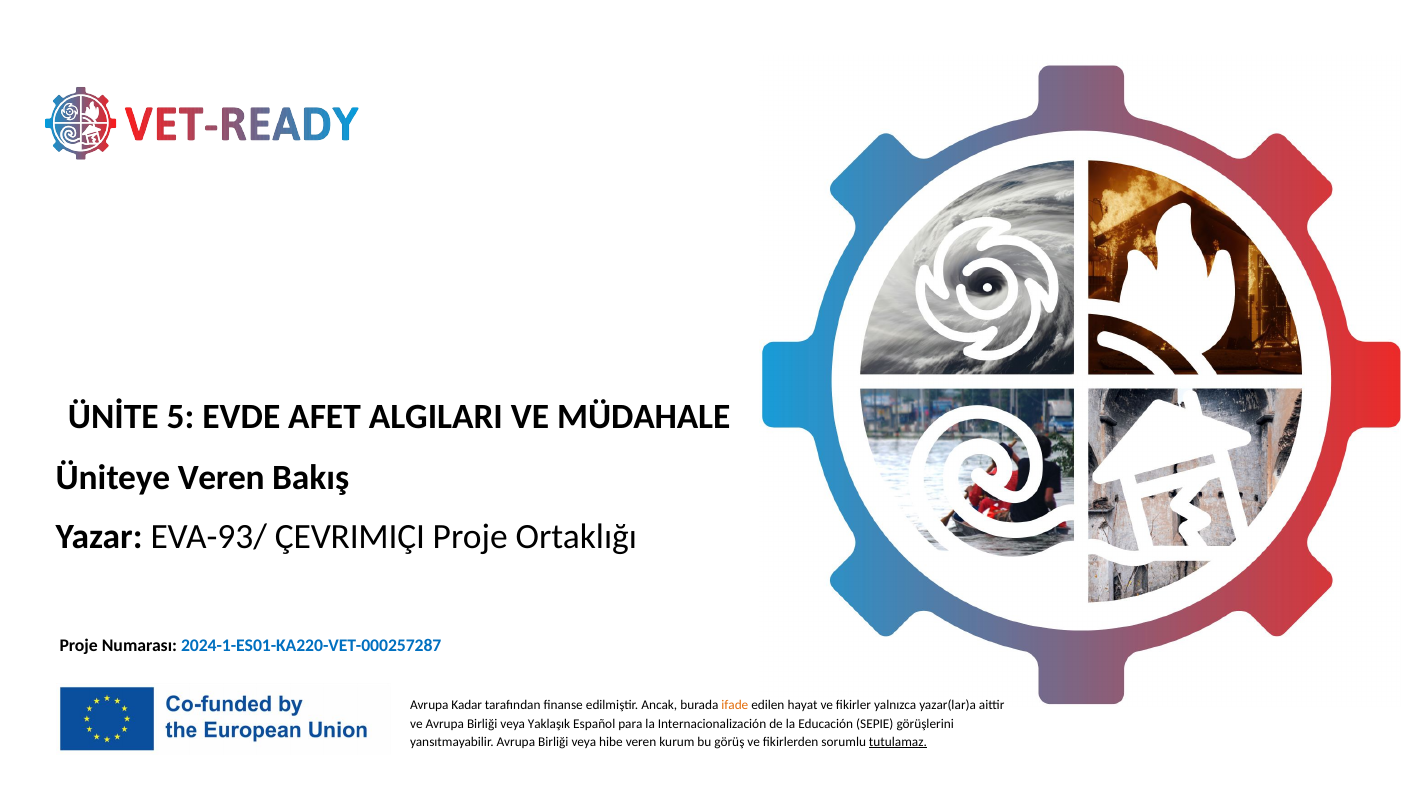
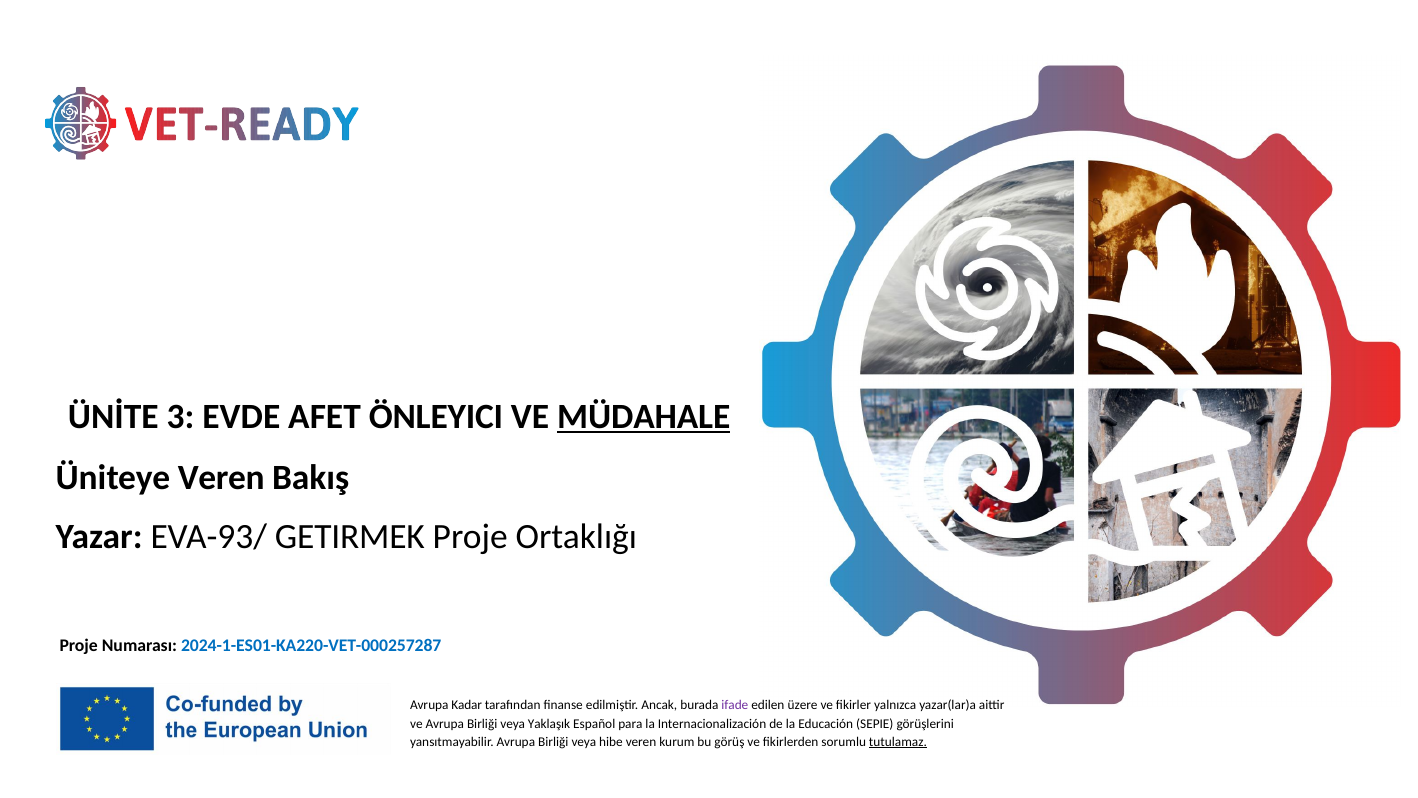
5: 5 -> 3 (181, 417)
ALGILARI: ALGILARI -> ÖNLEYICI (436, 417)
MÜDAHALE underline: none -> present (644, 417)
ÇEVRIMIÇI: ÇEVRIMIÇI -> GETIRMEK (350, 536)
ifade colour: orange -> purple (735, 705)
hayat: hayat -> üzere (803, 705)
